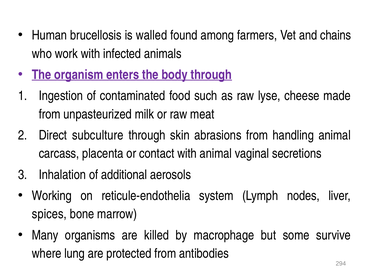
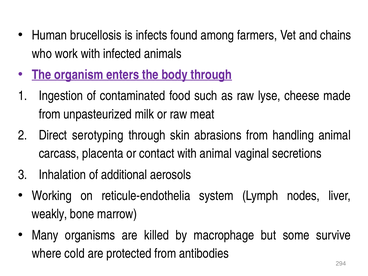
walled: walled -> infects (152, 35)
subculture: subculture -> serotyping (98, 135)
spices: spices -> weakly (49, 214)
lung: lung -> cold (75, 254)
